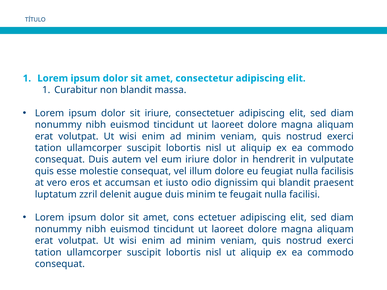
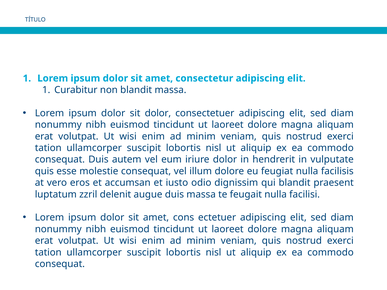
sit iriure: iriure -> dolor (158, 113)
duis minim: minim -> massa (201, 194)
